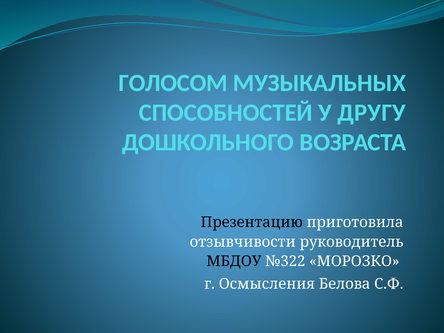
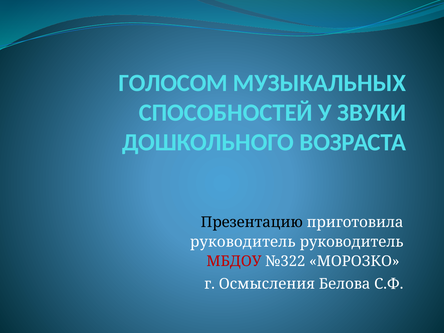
ДРУГУ: ДРУГУ -> ЗВУКИ (372, 113)
отзывчивости: отзывчивости -> руководитель (243, 242)
МБДОУ colour: black -> red (234, 261)
